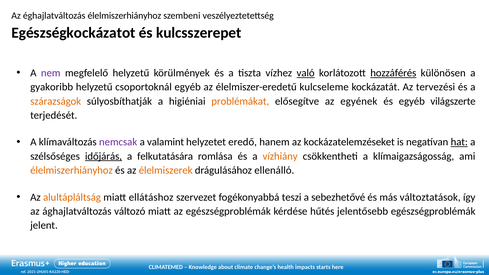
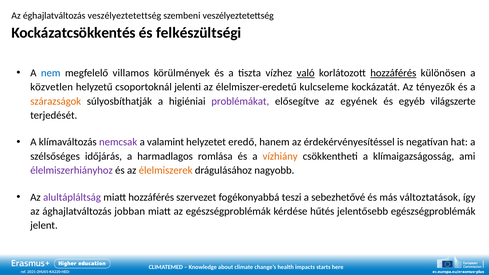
éghajlatváltozás élelmiszerhiányhoz: élelmiszerhiányhoz -> veszélyeztetettség (124, 16)
Egészségkockázatot: Egészségkockázatot -> Kockázatcsökkentés (74, 33)
kulcsszerepet: kulcsszerepet -> felkészültségi (199, 33)
nem colour: purple -> blue (51, 73)
megfelelő helyzetű: helyzetű -> villamos (131, 73)
gyakoribb: gyakoribb -> közvetlen (52, 87)
csoportoknál egyéb: egyéb -> jelenti (188, 87)
tervezési: tervezési -> tényezők (436, 87)
problémákat colour: orange -> purple (240, 101)
kockázatelemzéseket: kockázatelemzéseket -> érdekérvényesítéssel (349, 142)
hat underline: present -> none (459, 142)
időjárás underline: present -> none (103, 156)
felkutatására: felkutatására -> harmadlagos (165, 156)
élelmiszerhiányhoz colour: orange -> purple (72, 170)
ellenálló: ellenálló -> nagyobb (274, 170)
alultápláltság colour: orange -> purple (72, 197)
miatt ellátáshoz: ellátáshoz -> hozzáférés (151, 197)
változó: változó -> jobban (130, 211)
